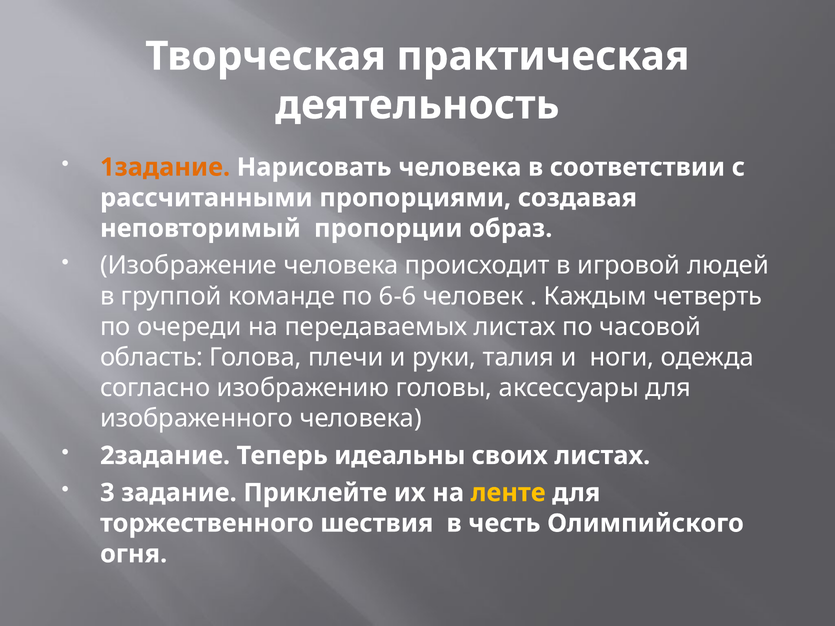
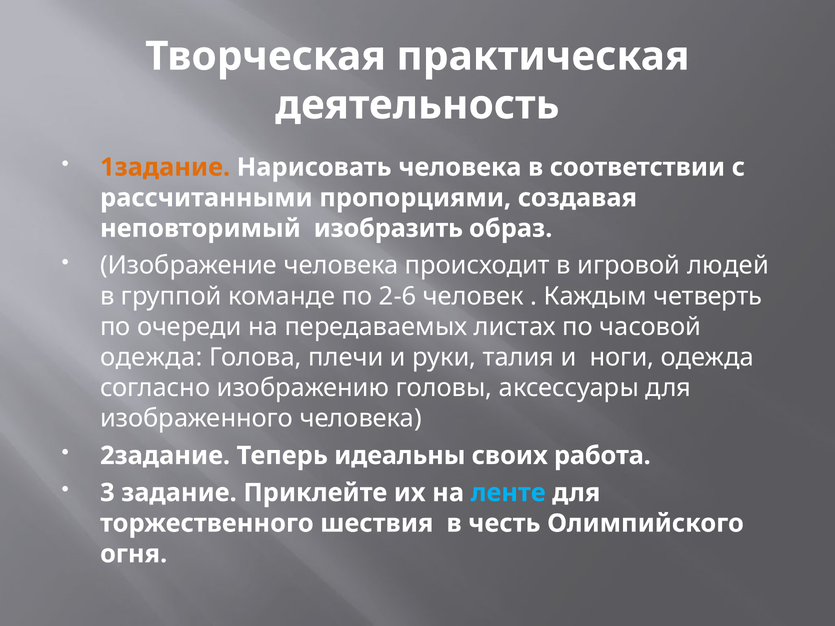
пропорции: пропорции -> изобразить (388, 229)
6-6: 6-6 -> 2-6 (398, 296)
область: область -> одежда (151, 357)
своих листах: листах -> работа (602, 456)
ленте colour: yellow -> light blue (508, 493)
